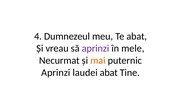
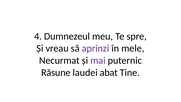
Te abat: abat -> spre (137, 36)
mai colour: orange -> purple (98, 60)
Aprinzi: Aprinzi -> Răsune (56, 72)
